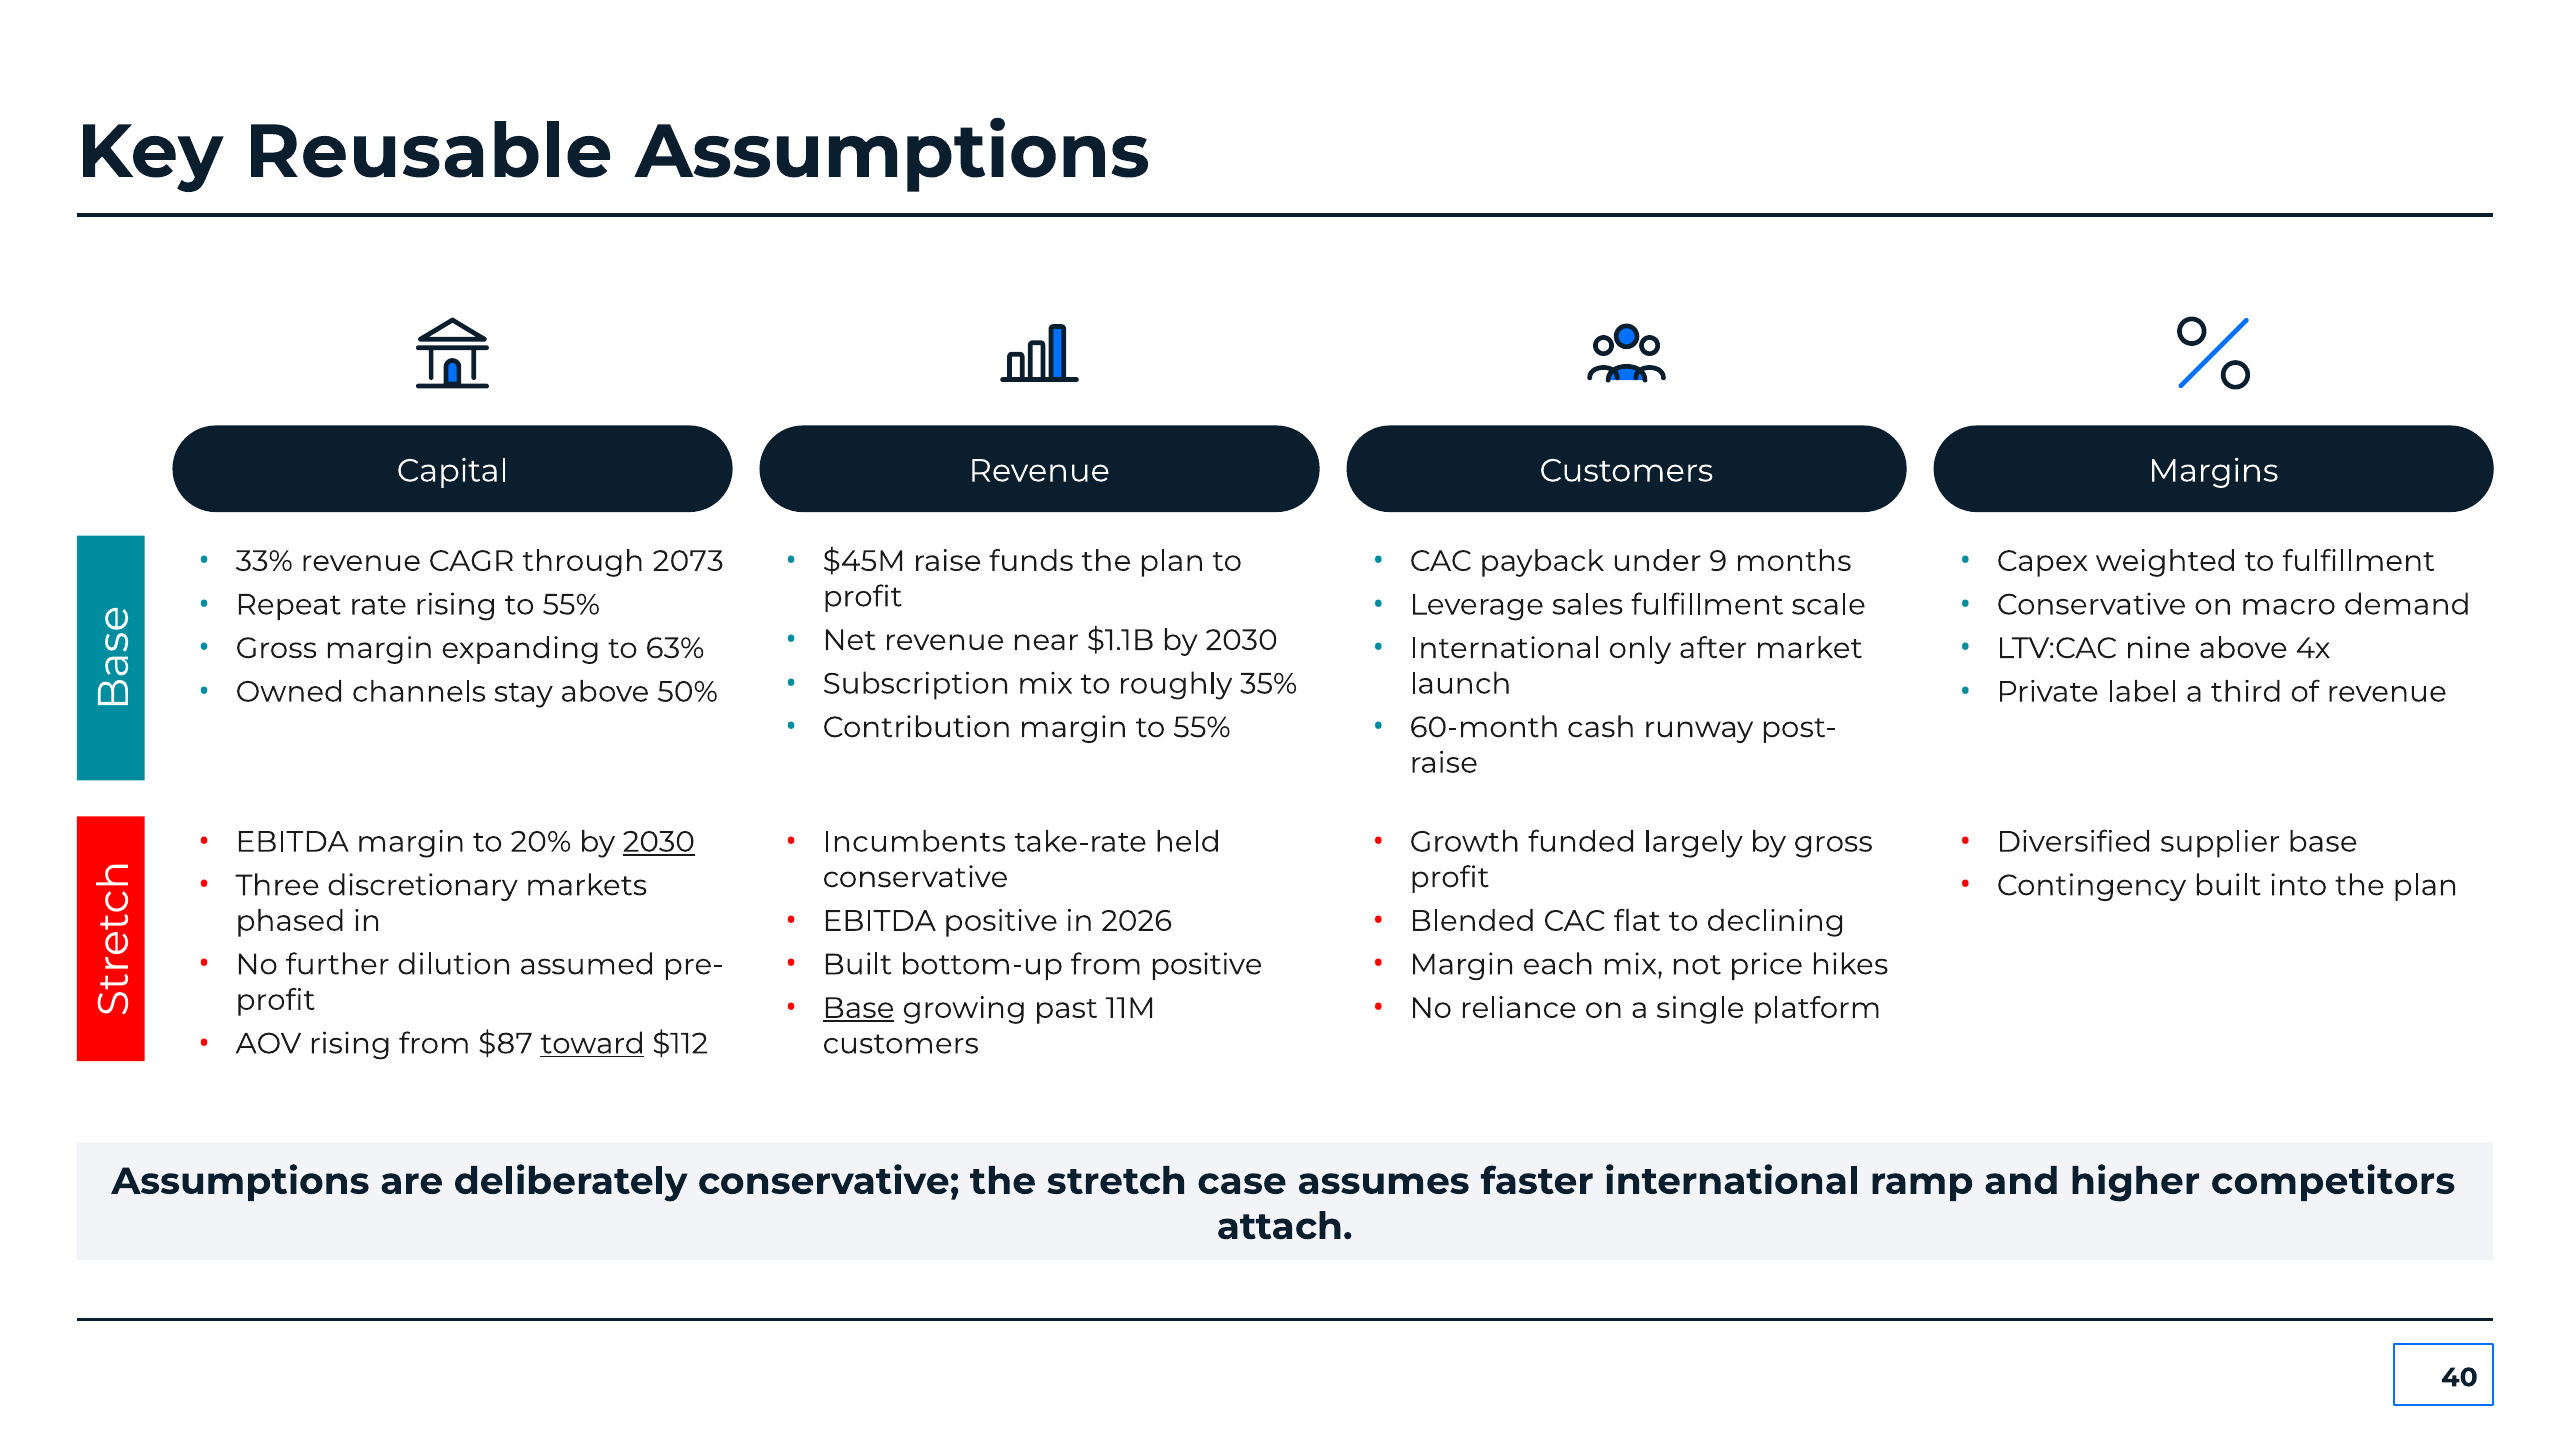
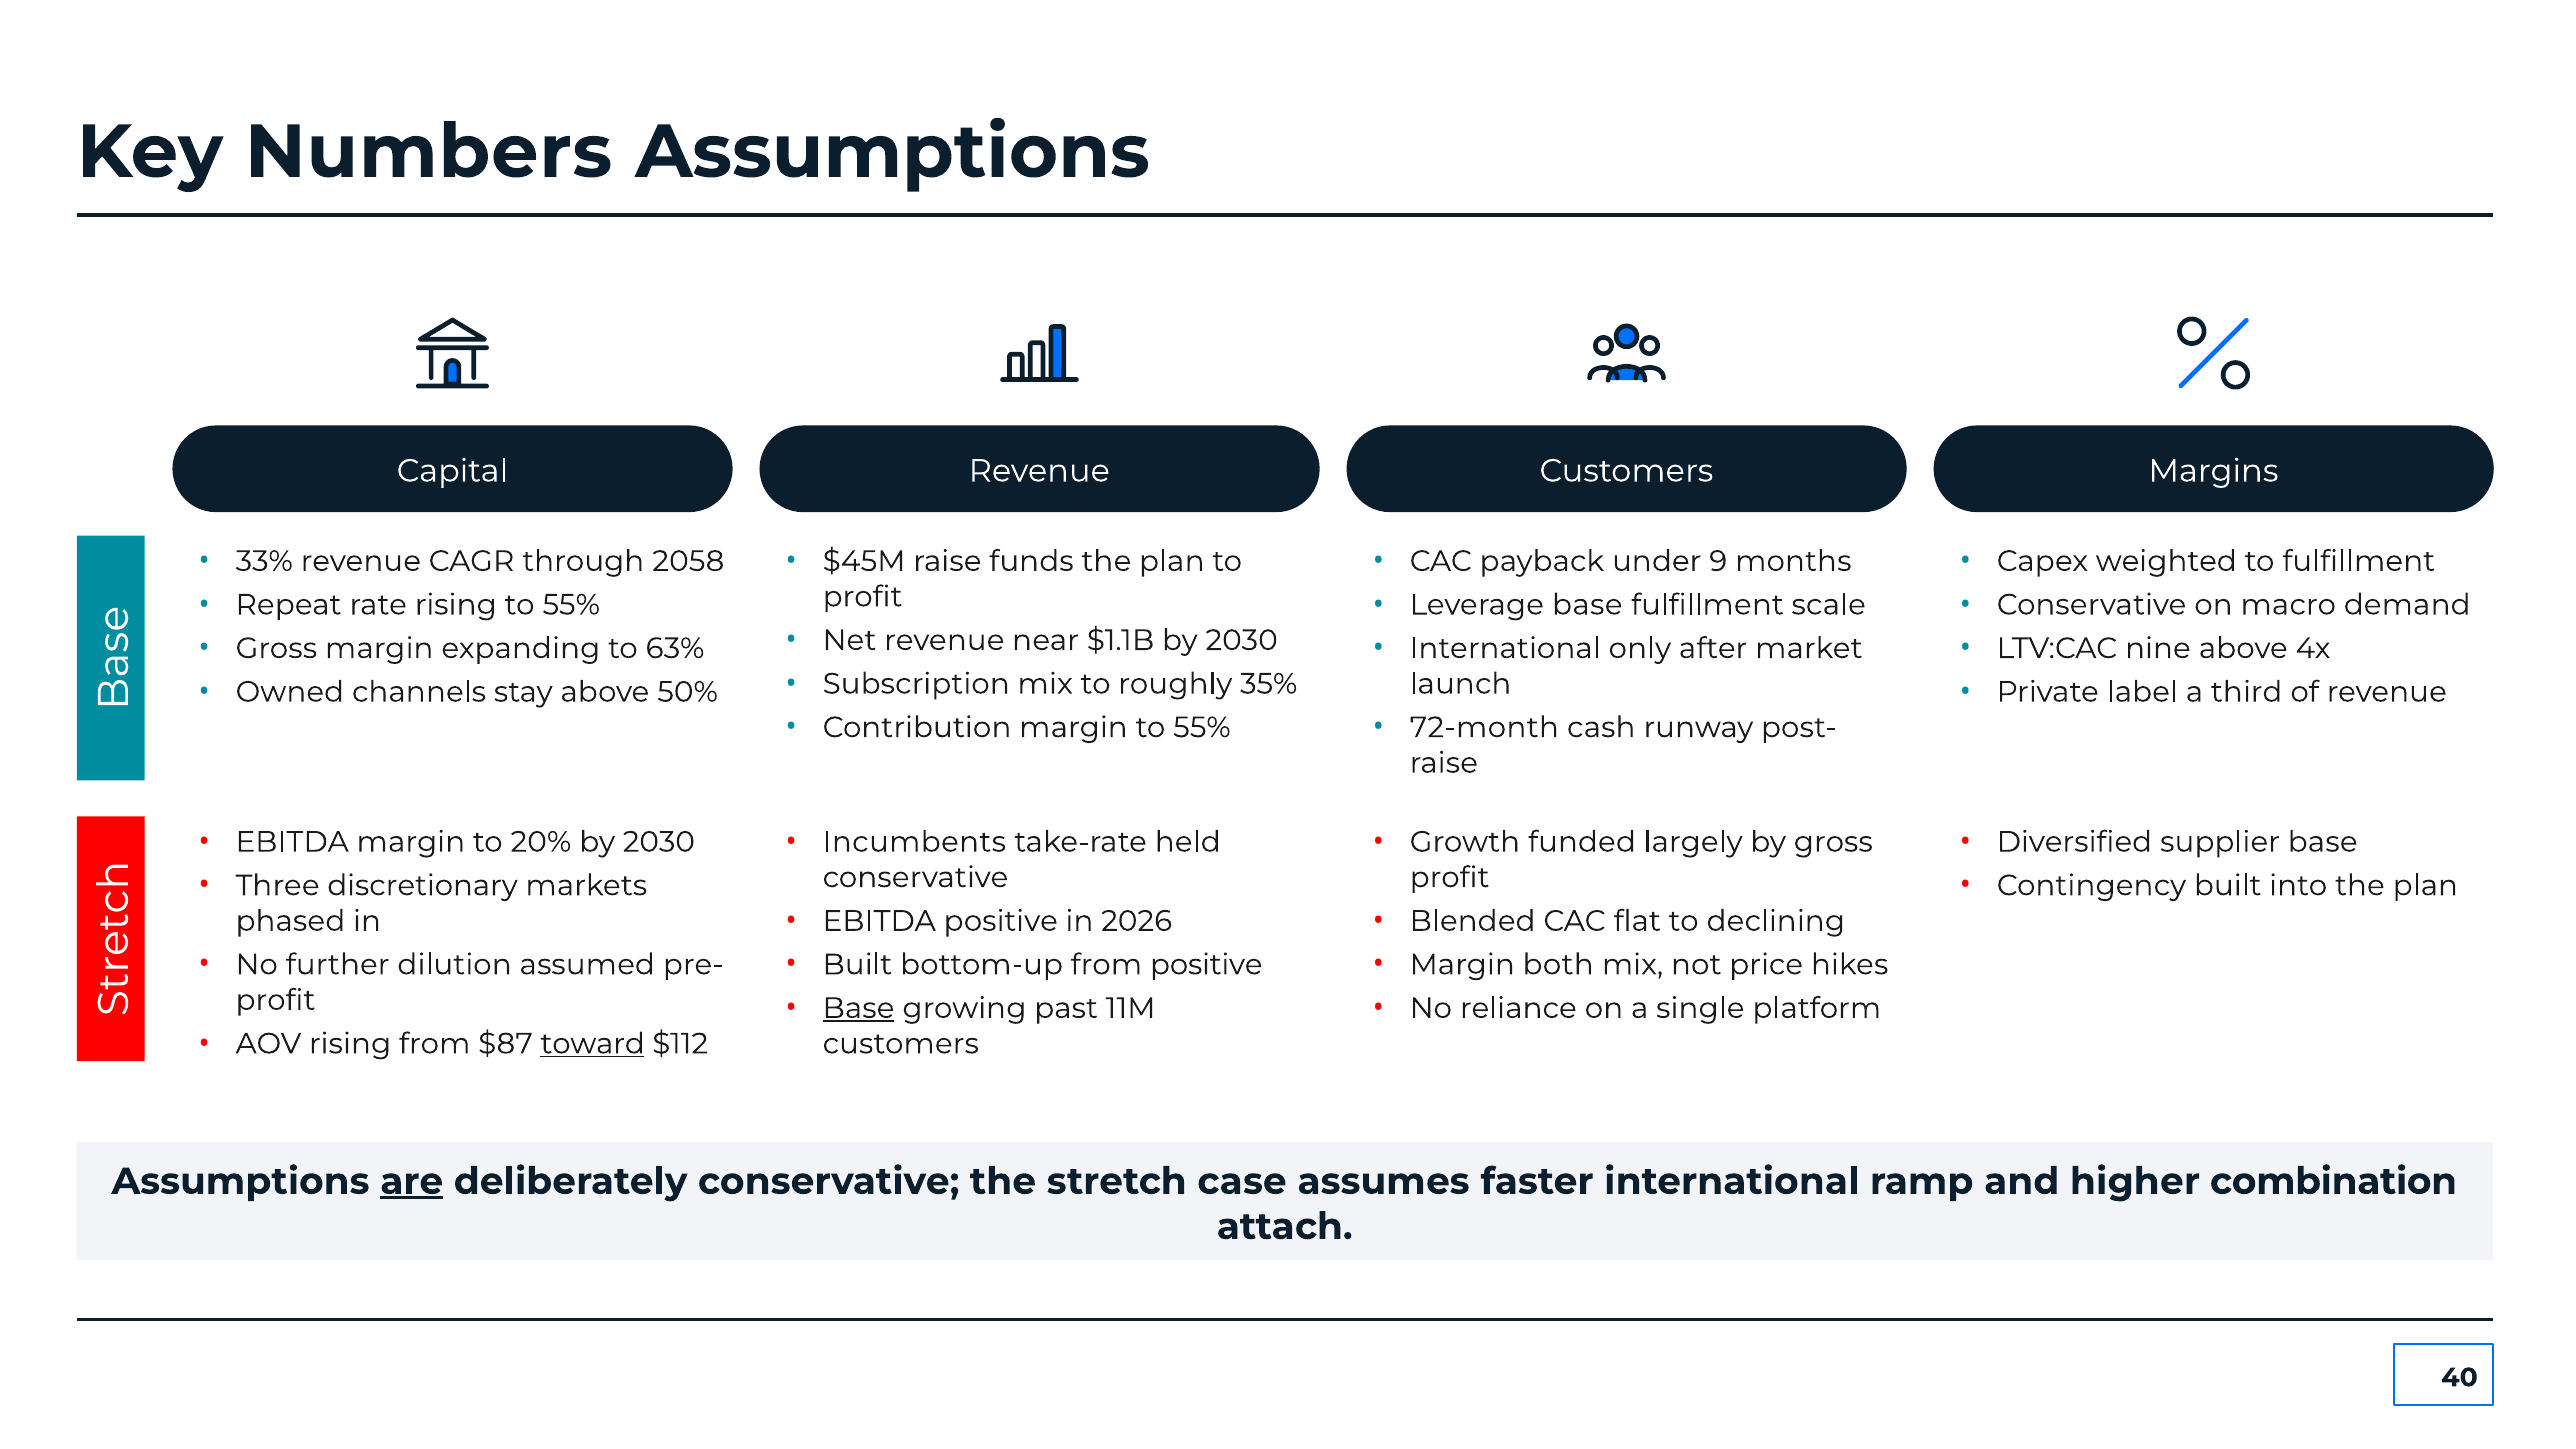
Reusable: Reusable -> Numbers (429, 152)
2073: 2073 -> 2058 (688, 561)
Leverage sales: sales -> base (1587, 605)
60-month: 60-month -> 72-month (1484, 727)
2030 underline: present -> none (659, 842)
each: each -> both (1558, 965)
are underline: none -> present (412, 1181)
competitors: competitors -> combination (2334, 1181)
